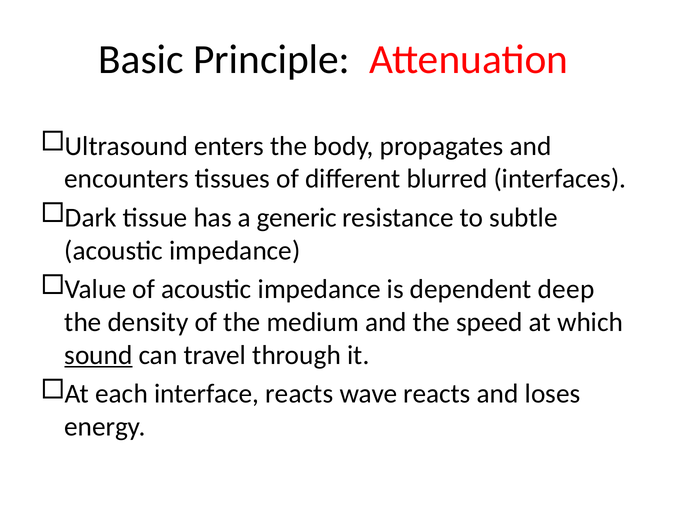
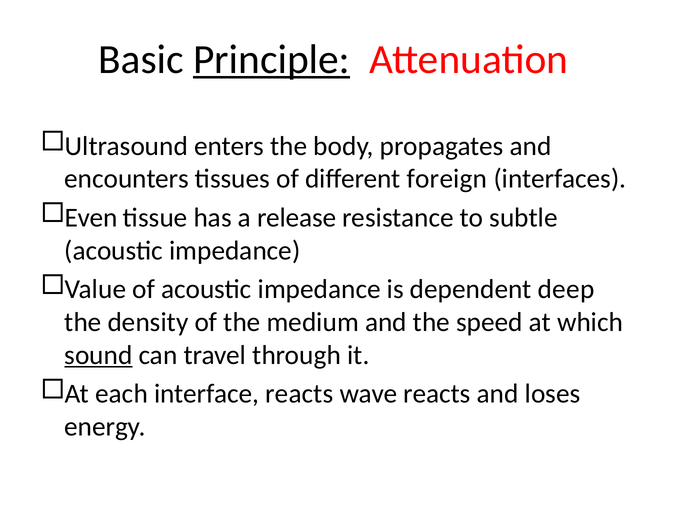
Principle underline: none -> present (272, 59)
blurred: blurred -> foreign (447, 179)
Dark: Dark -> Even (91, 218)
generic: generic -> release (297, 218)
